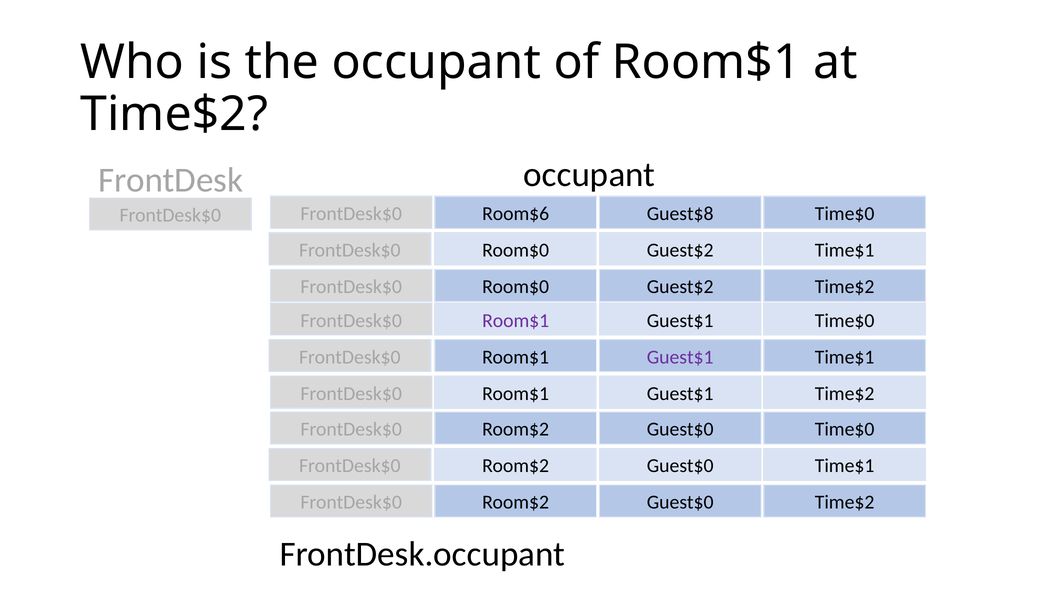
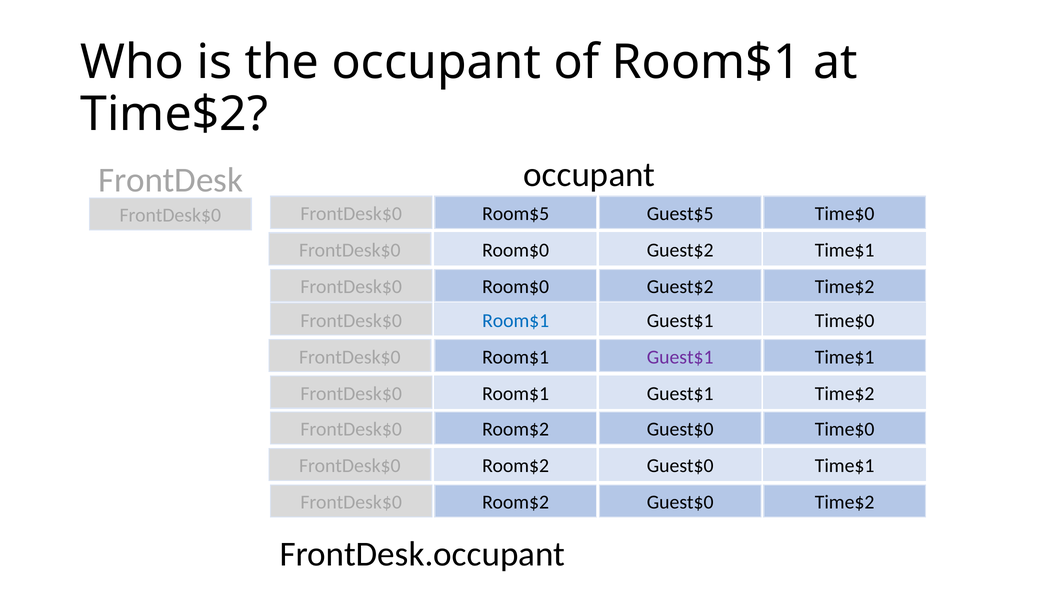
Room$6: Room$6 -> Room$5 (516, 214)
Guest$8: Guest$8 -> Guest$5 (680, 214)
Room$1 colour: purple -> blue (516, 321)
